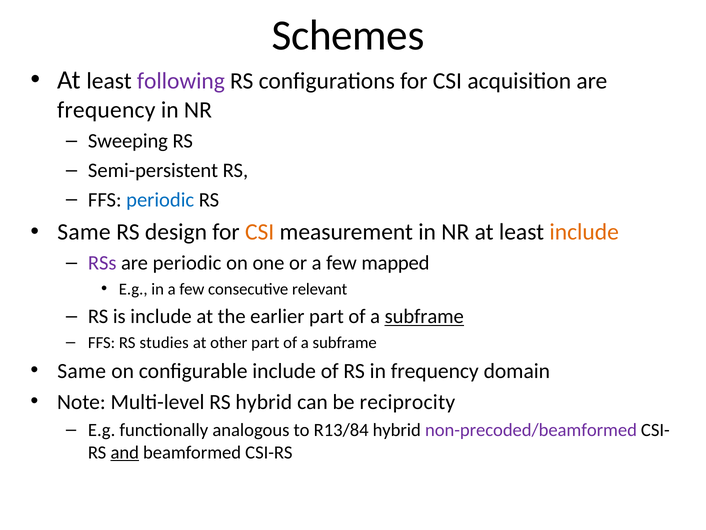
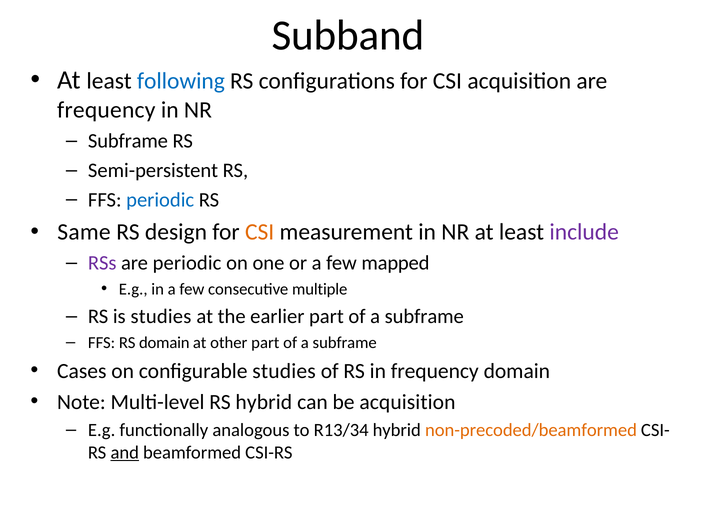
Schemes: Schemes -> Subband (348, 35)
following colour: purple -> blue (181, 81)
Sweeping: Sweeping -> Subframe (128, 141)
include colour: orange -> purple (584, 232)
relevant: relevant -> multiple (320, 289)
is include: include -> studies (161, 316)
subframe underline: present -> none (424, 316)
RS studies: studies -> domain (164, 342)
Same: Same -> Cases (82, 371)
configurable include: include -> studies (284, 371)
be reciprocity: reciprocity -> acquisition (407, 402)
R13/84: R13/84 -> R13/34 (341, 430)
non-precoded/beamformed colour: purple -> orange (531, 430)
